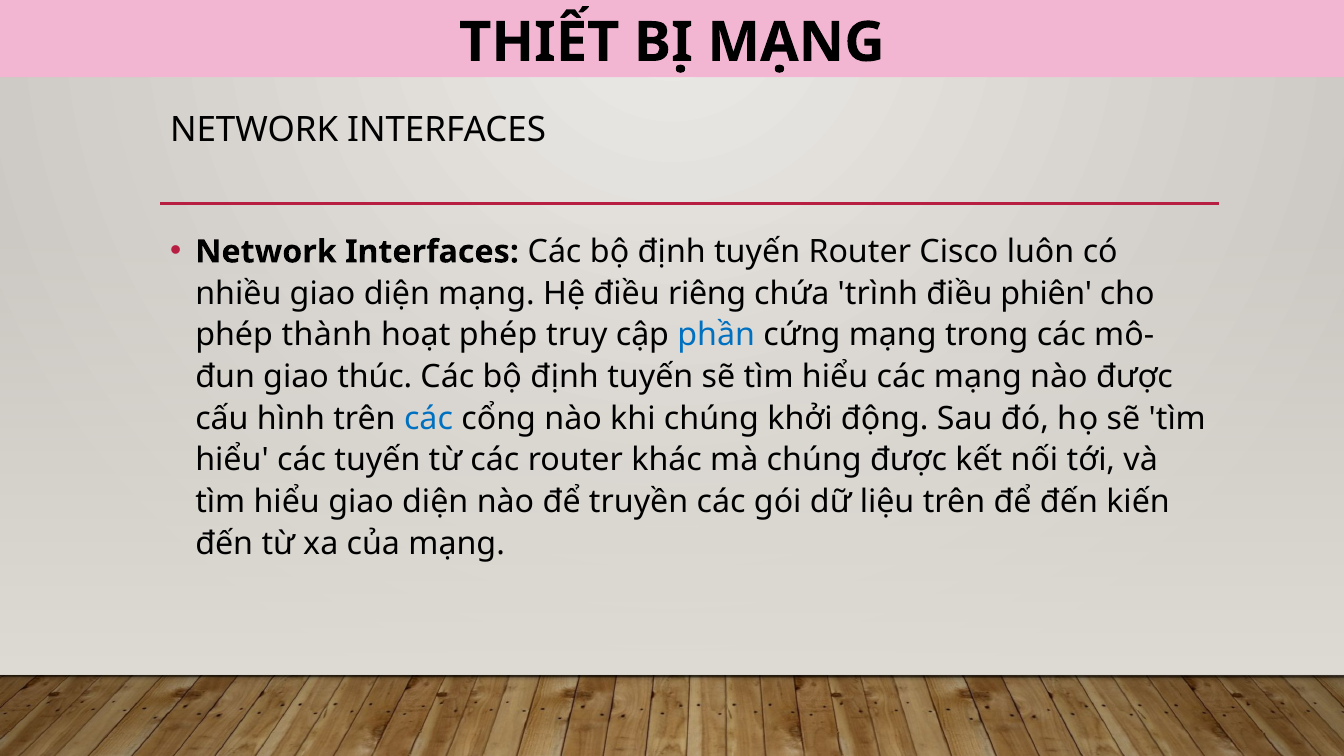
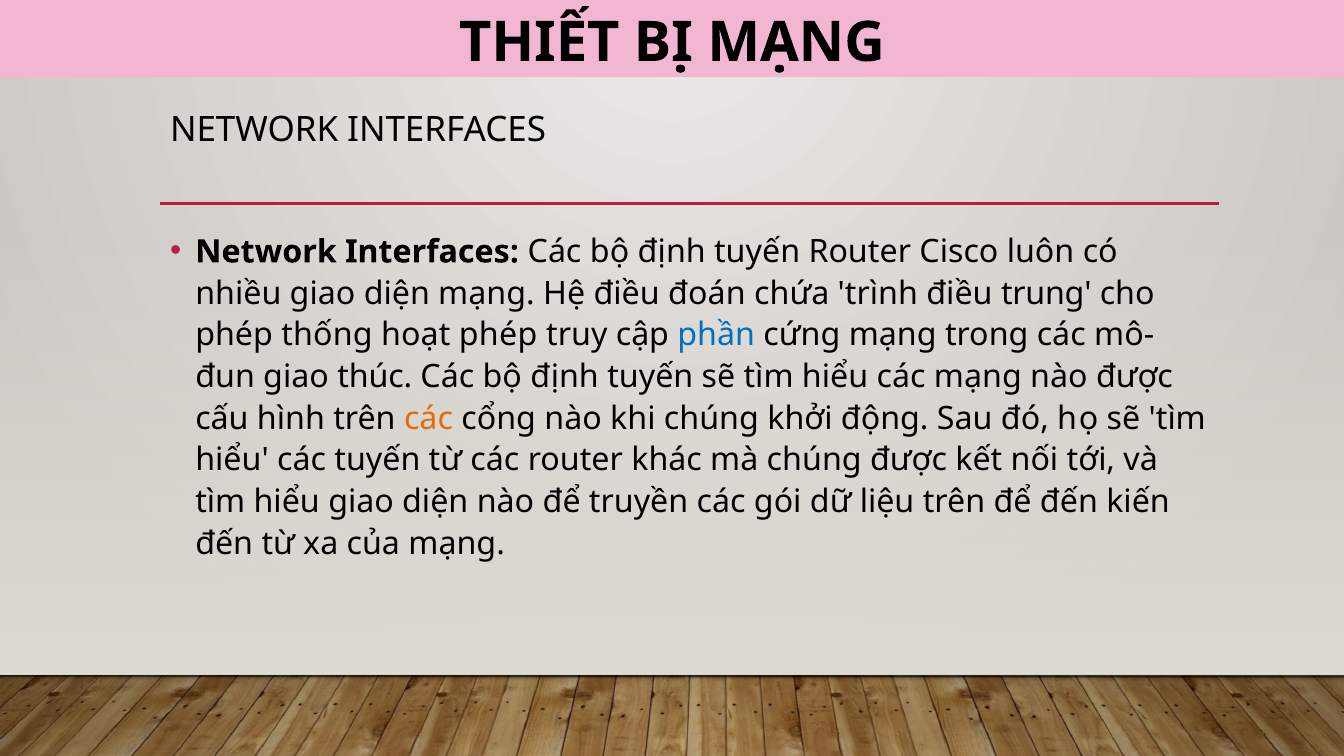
riêng: riêng -> đoán (707, 294)
phiên: phiên -> trung (1046, 294)
thành: thành -> thống (327, 335)
các colour: blue -> orange (429, 419)
